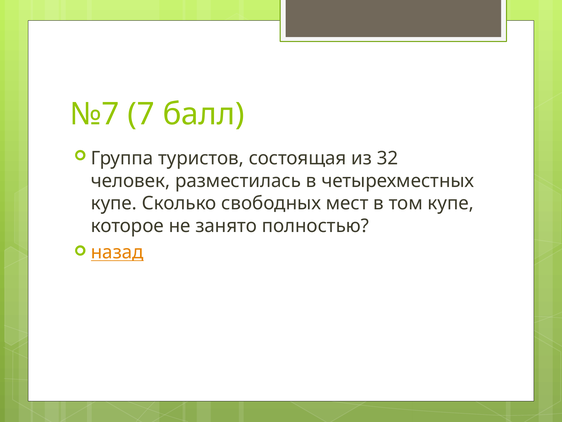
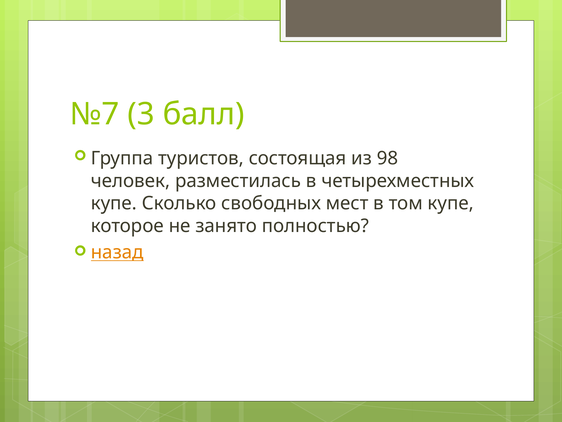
7: 7 -> 3 (141, 114)
32: 32 -> 98 (388, 158)
